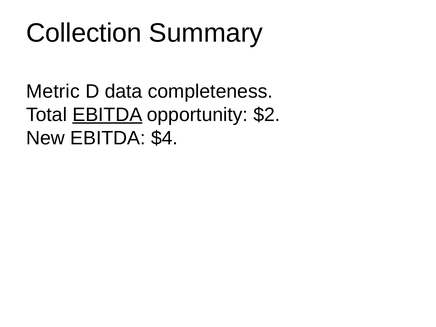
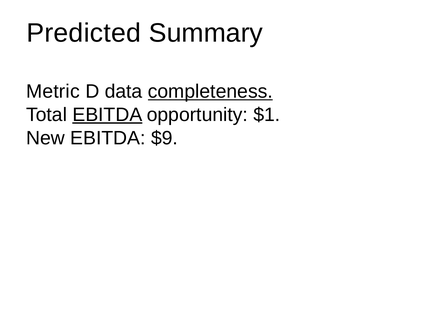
Collection: Collection -> Predicted (84, 33)
completeness underline: none -> present (210, 91)
$2: $2 -> $1 (267, 115)
$4: $4 -> $9 (164, 138)
